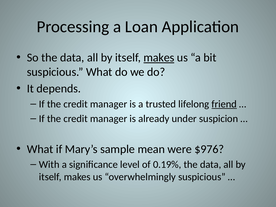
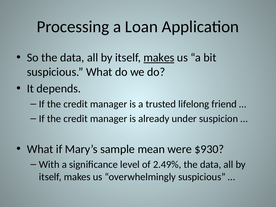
friend underline: present -> none (224, 104)
$976: $976 -> $930 (209, 149)
0.19%: 0.19% -> 2.49% (167, 164)
